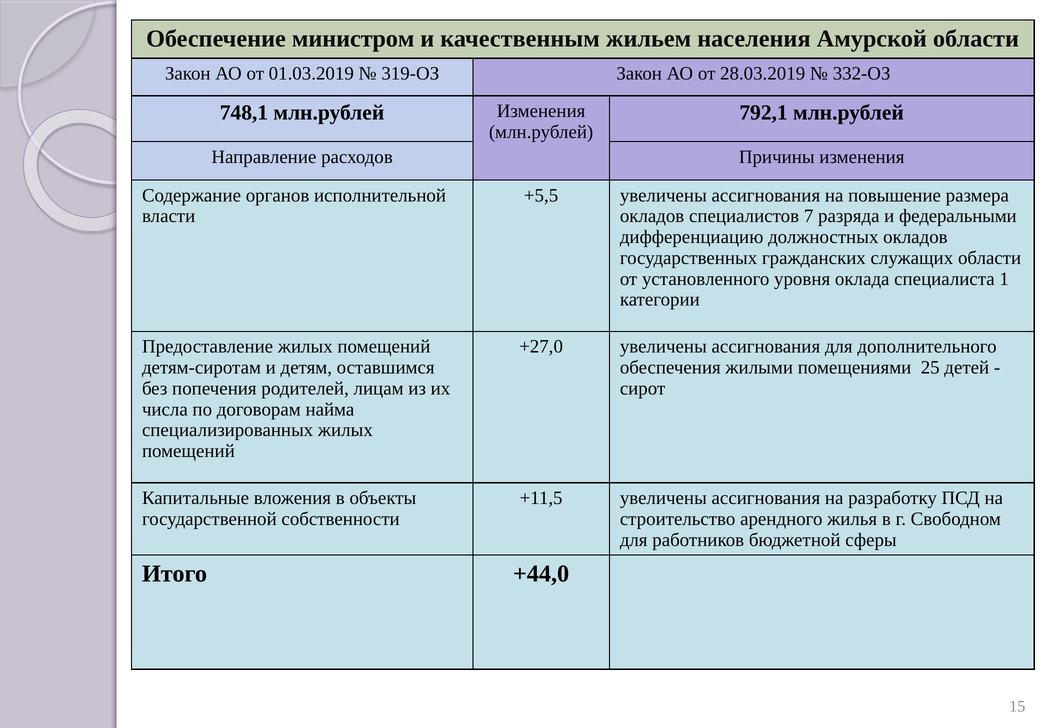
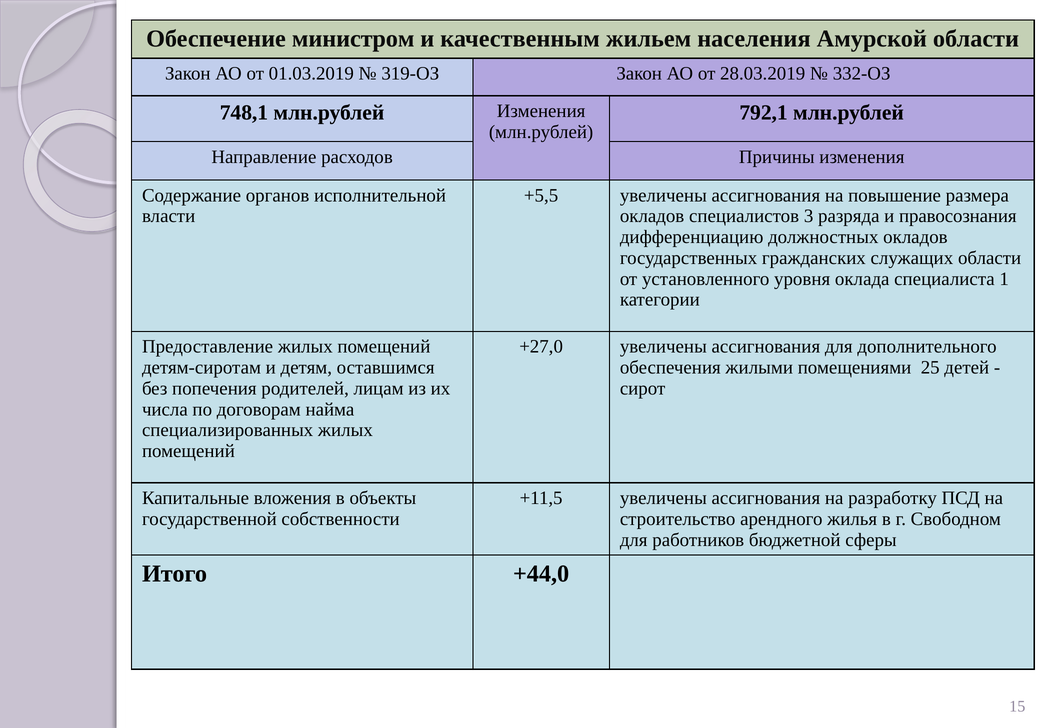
7: 7 -> 3 (809, 216)
федеральными: федеральными -> правосознания (958, 216)
